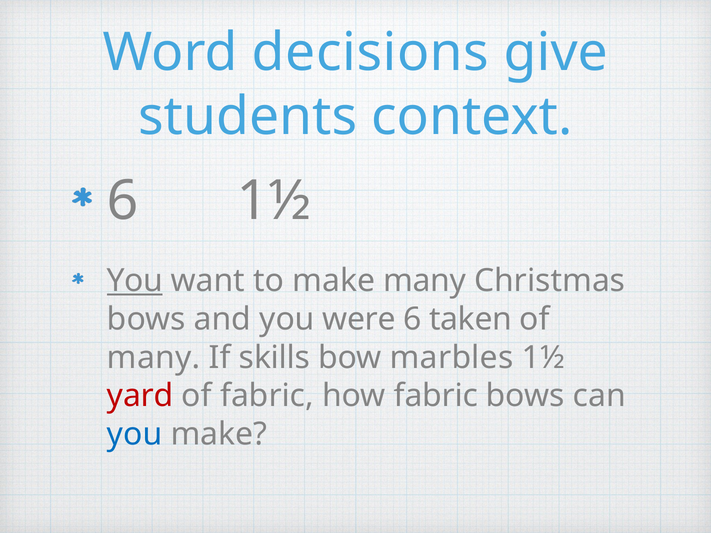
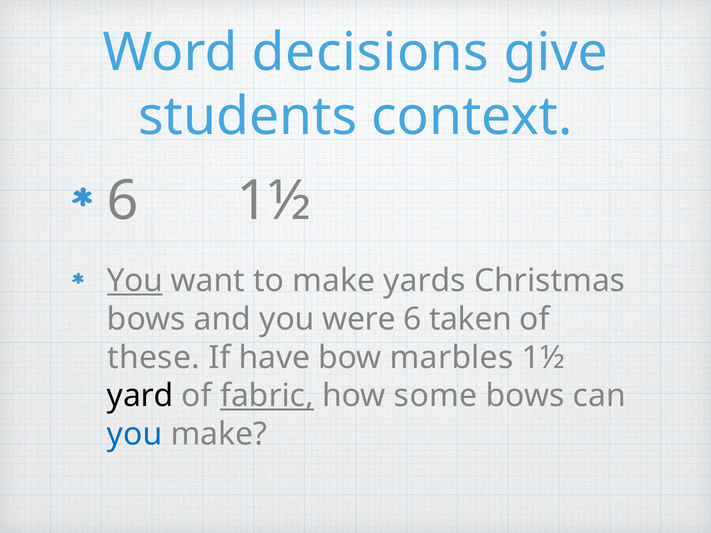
make many: many -> yards (425, 281)
many: many -> these (154, 358)
skills: skills -> have (275, 358)
yard colour: red -> black (140, 396)
fabric underline: none -> present (267, 396)
how fabric: fabric -> some (436, 396)
